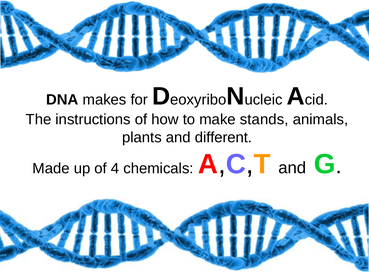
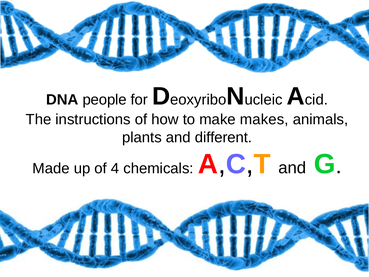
makes: makes -> people (105, 100)
stands: stands -> makes (264, 119)
